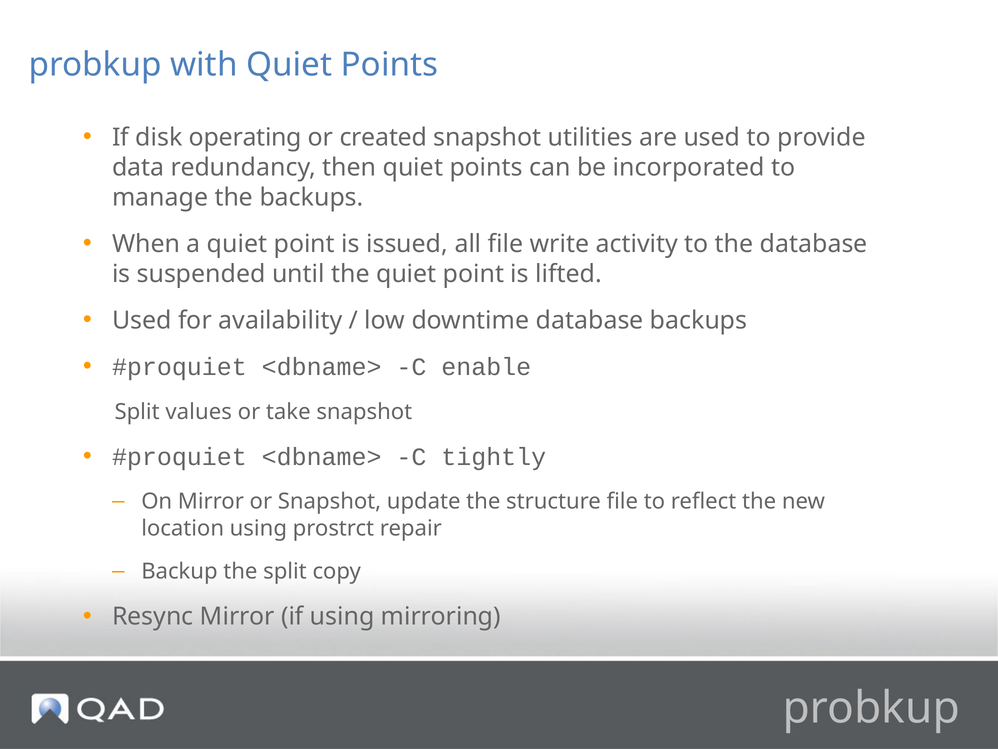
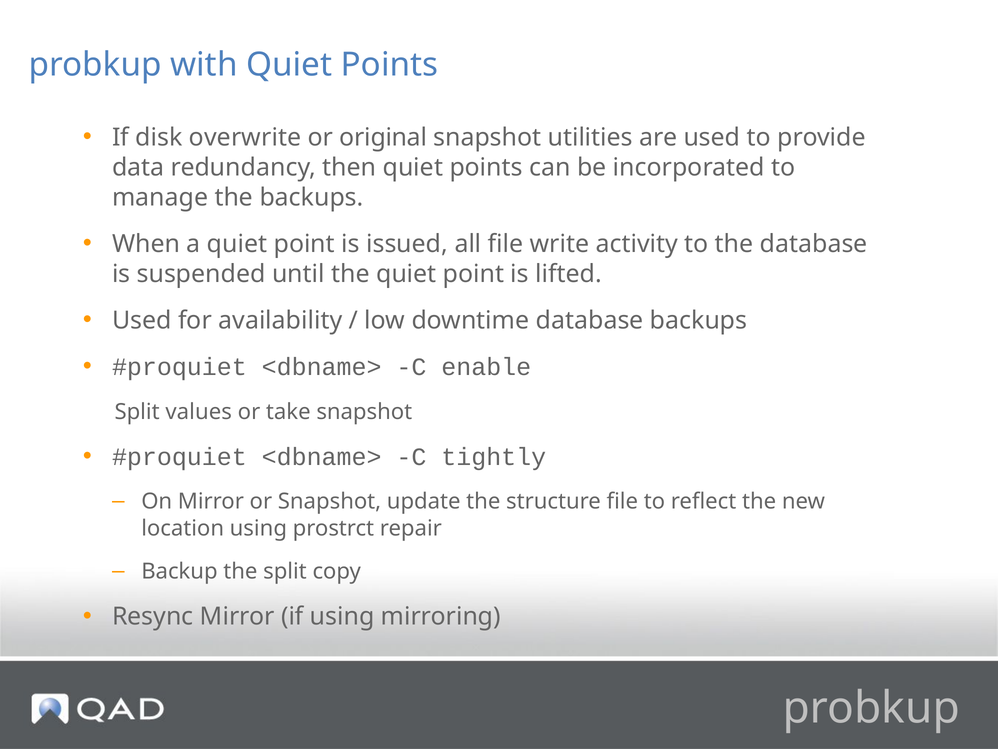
operating: operating -> overwrite (245, 137)
created: created -> original (383, 137)
